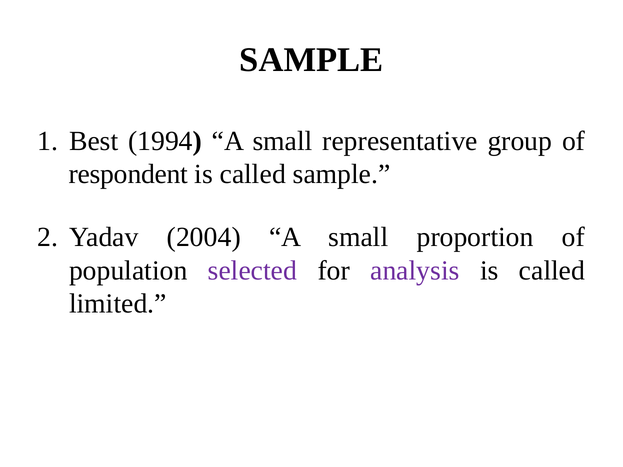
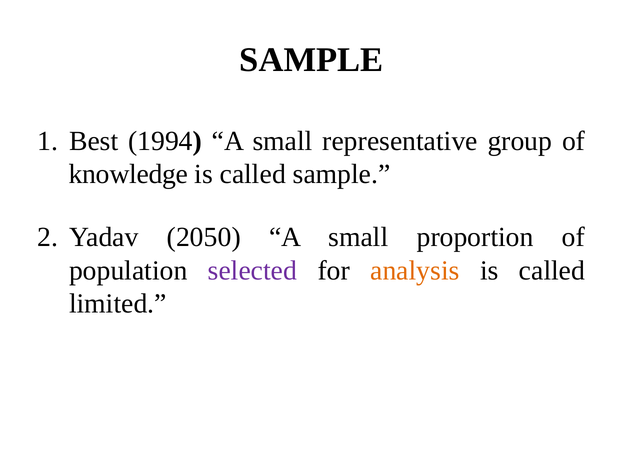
respondent: respondent -> knowledge (128, 174)
2004: 2004 -> 2050 (204, 237)
analysis colour: purple -> orange (415, 271)
